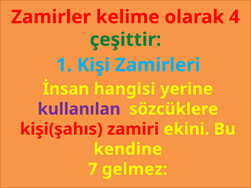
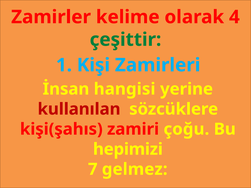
kullanılan colour: purple -> red (79, 109)
ekini: ekini -> çoğu (186, 129)
kendine: kendine -> hepimizi (128, 149)
